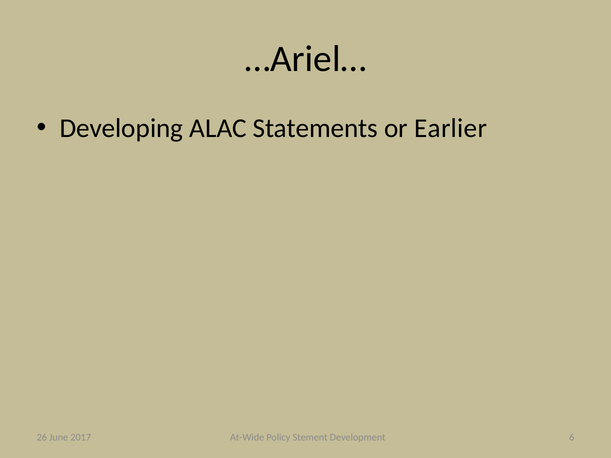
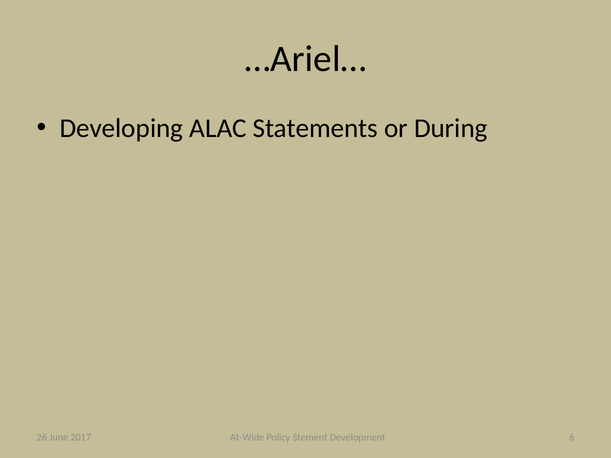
Earlier: Earlier -> During (451, 128)
